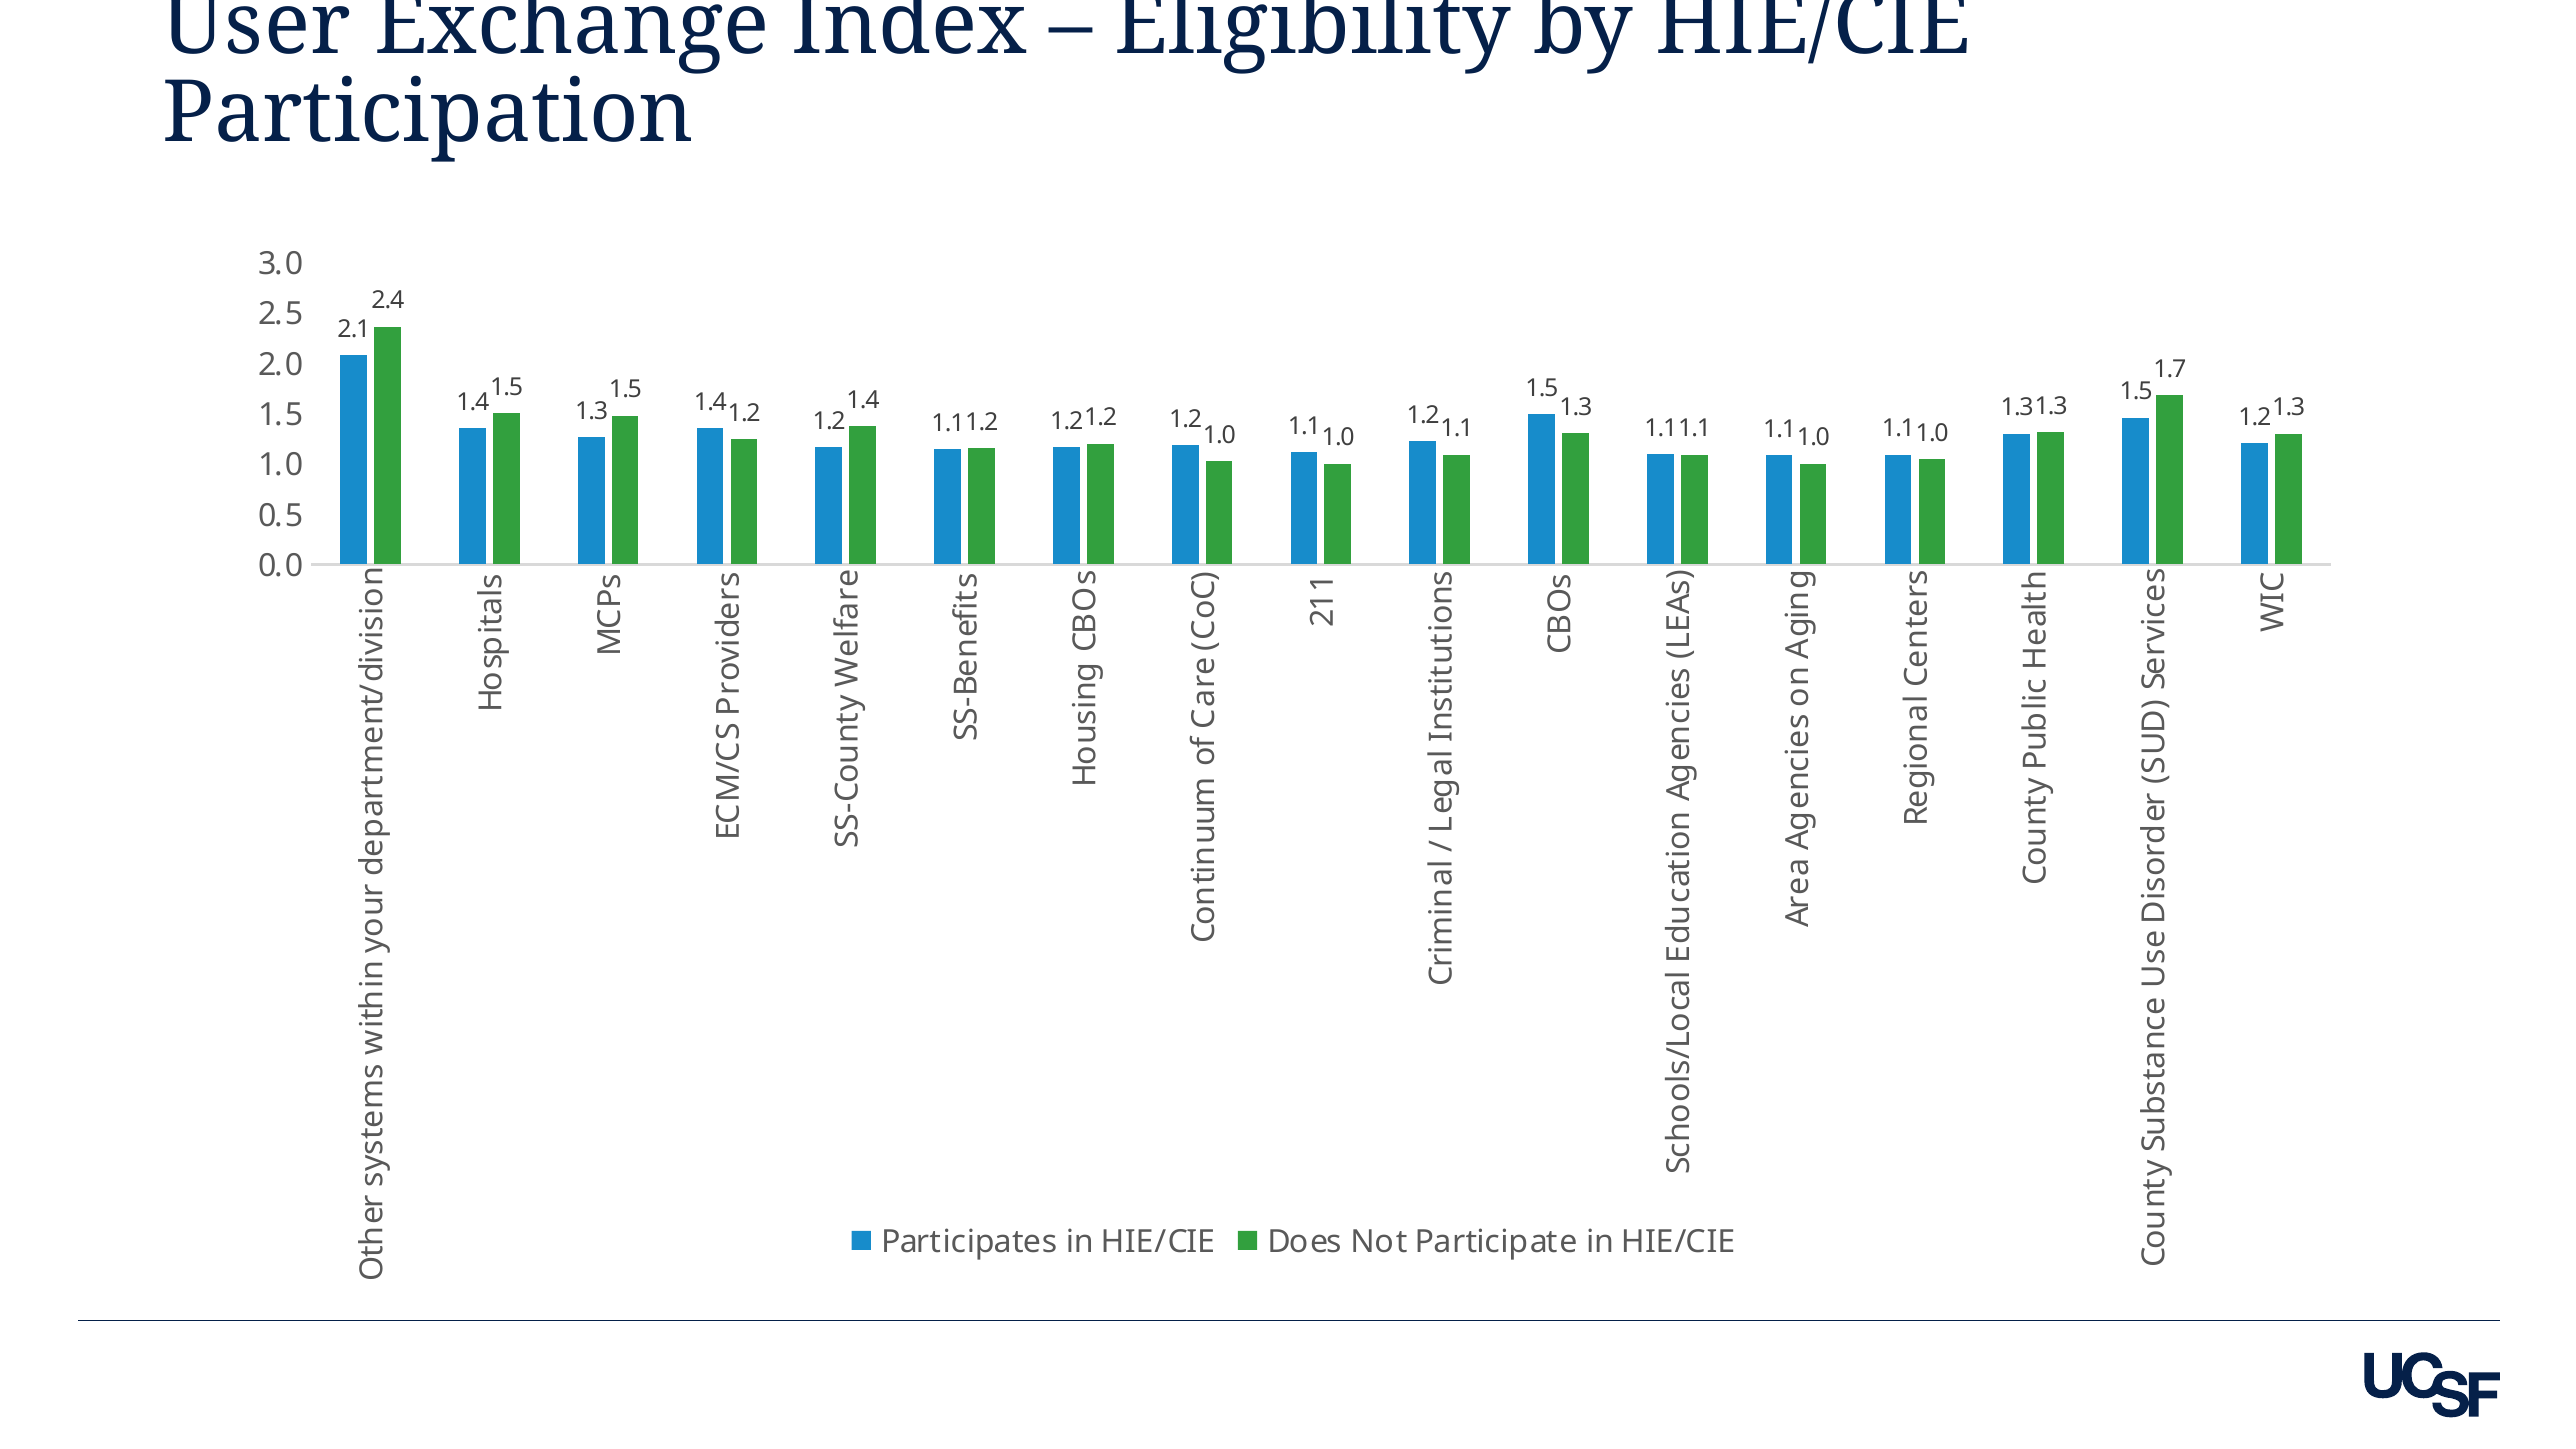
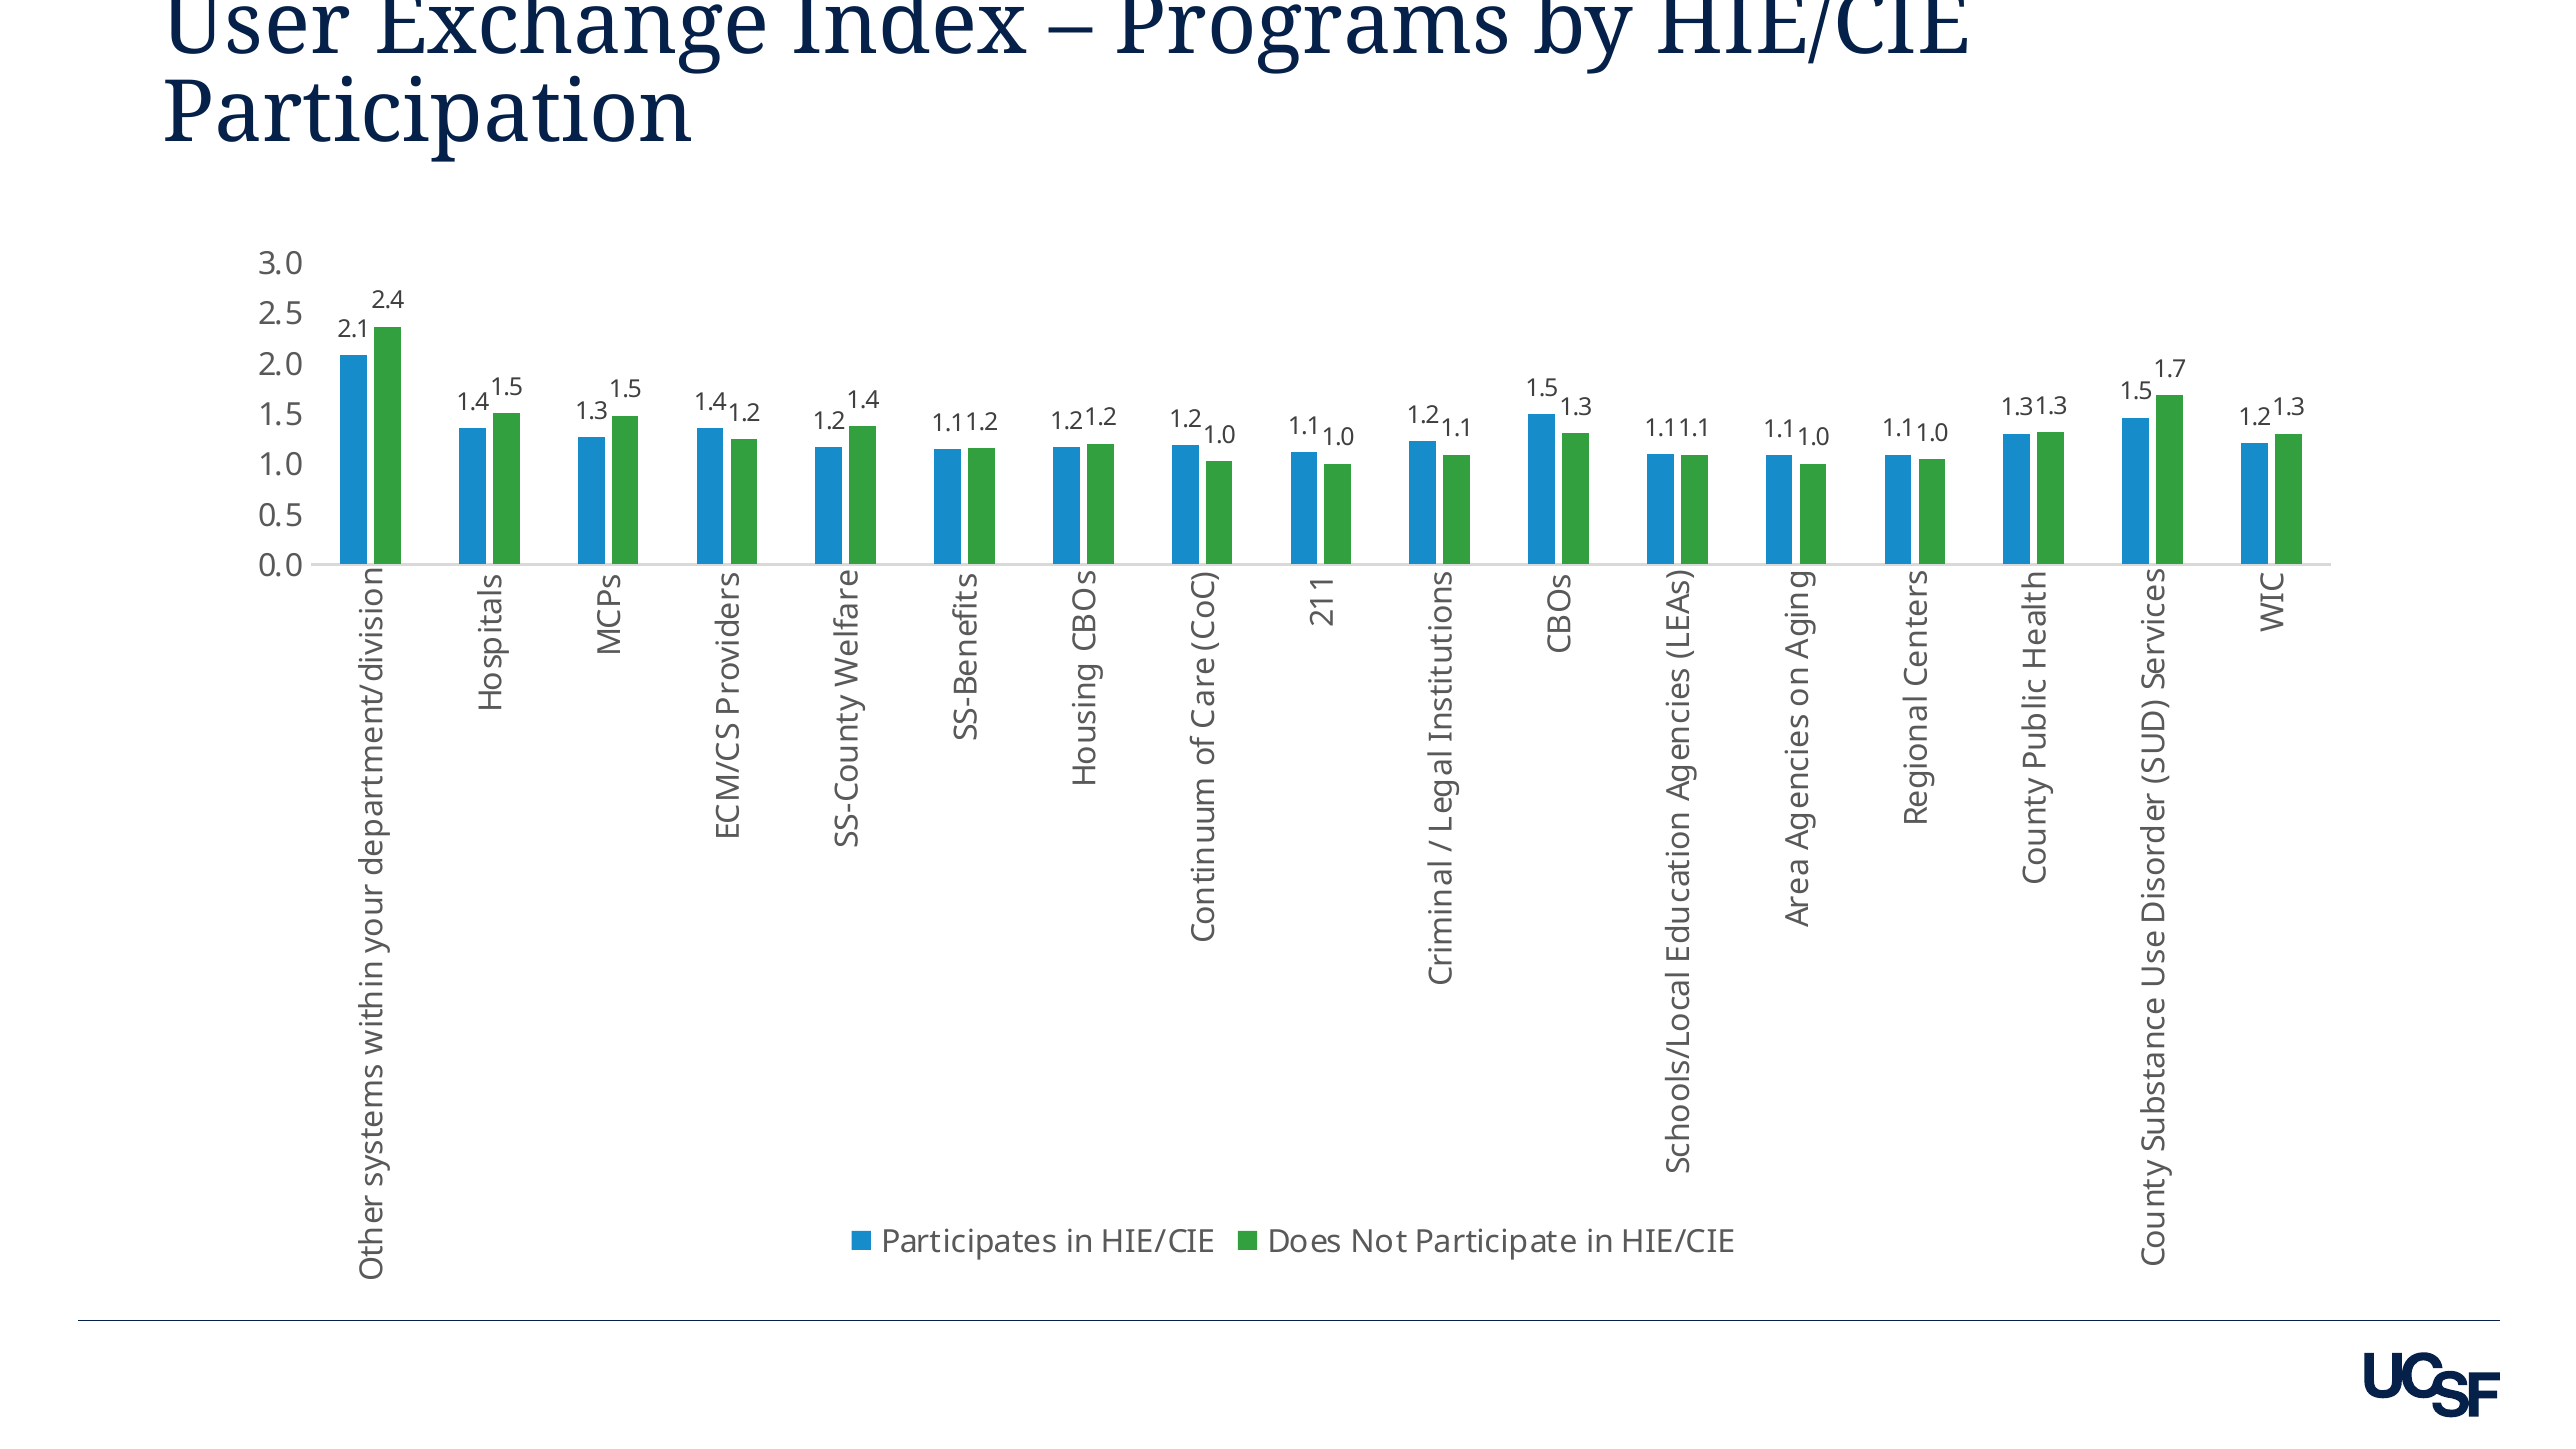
Eligibility: Eligibility -> Programs (1313, 25)
